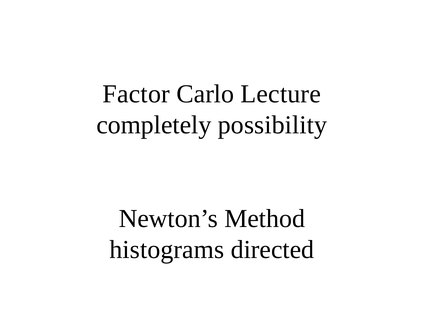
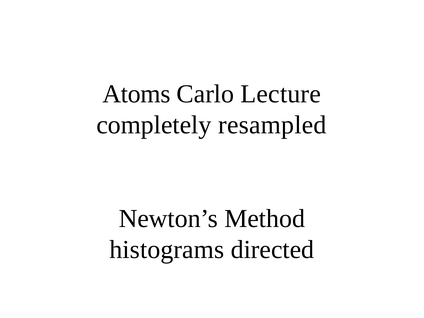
Factor: Factor -> Atoms (136, 94)
possibility: possibility -> resampled (272, 125)
